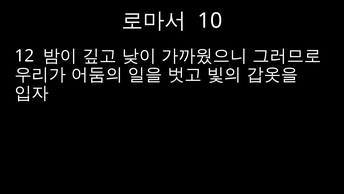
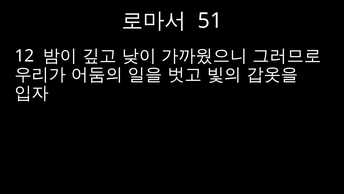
10: 10 -> 51 (210, 21)
